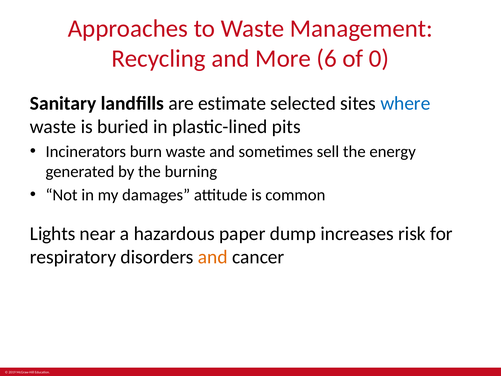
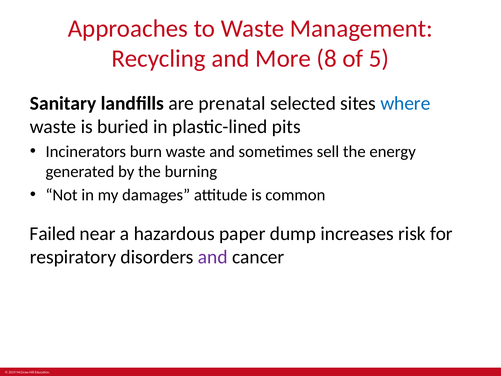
6: 6 -> 8 (327, 59)
0: 0 -> 5 (379, 59)
estimate: estimate -> prenatal (232, 103)
Lights: Lights -> Failed (53, 233)
and colour: orange -> purple (213, 257)
